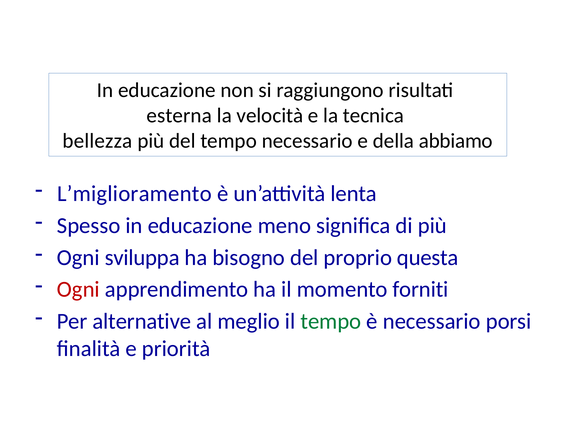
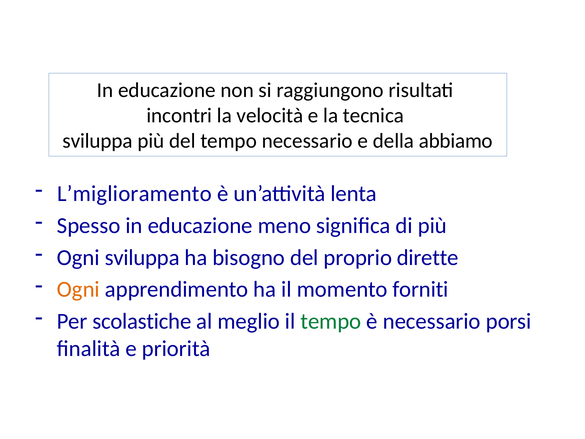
esterna: esterna -> incontri (179, 115)
bellezza: bellezza -> sviluppa (98, 141)
questa: questa -> dirette (428, 257)
Ogni colour: red -> orange (78, 289)
alternative: alternative -> scolastiche (142, 321)
